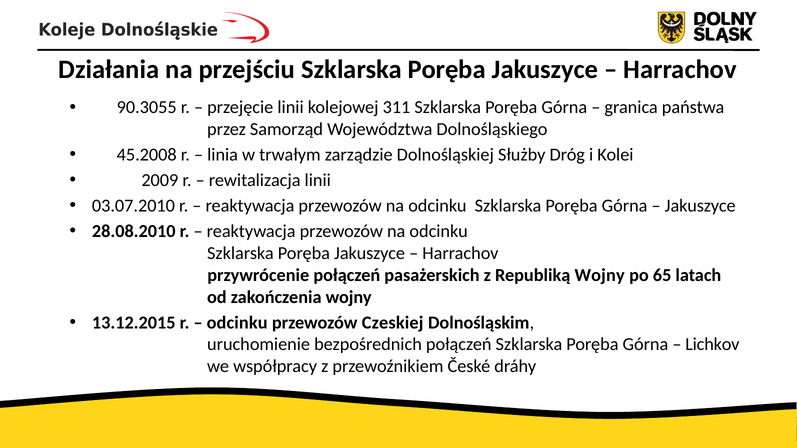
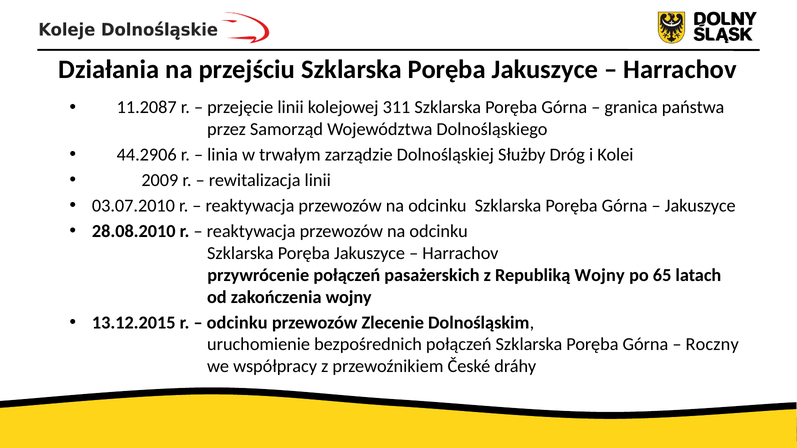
90.3055: 90.3055 -> 11.2087 (147, 108)
45.2008: 45.2008 -> 44.2906 (147, 155)
Czeskiej: Czeskiej -> Zlecenie (393, 323)
Lichkov: Lichkov -> Roczny (712, 345)
